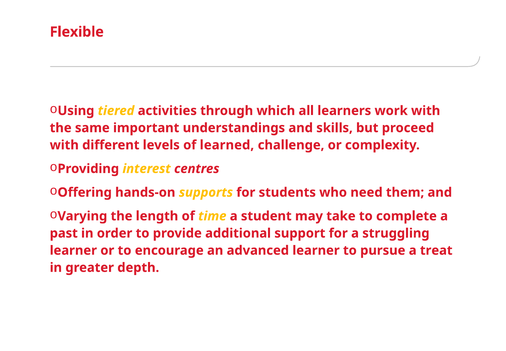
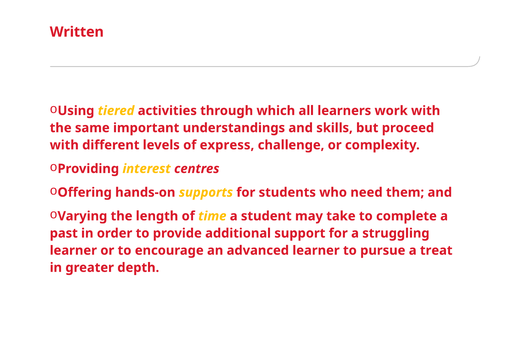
Flexible: Flexible -> Written (77, 32)
learned: learned -> express (227, 145)
